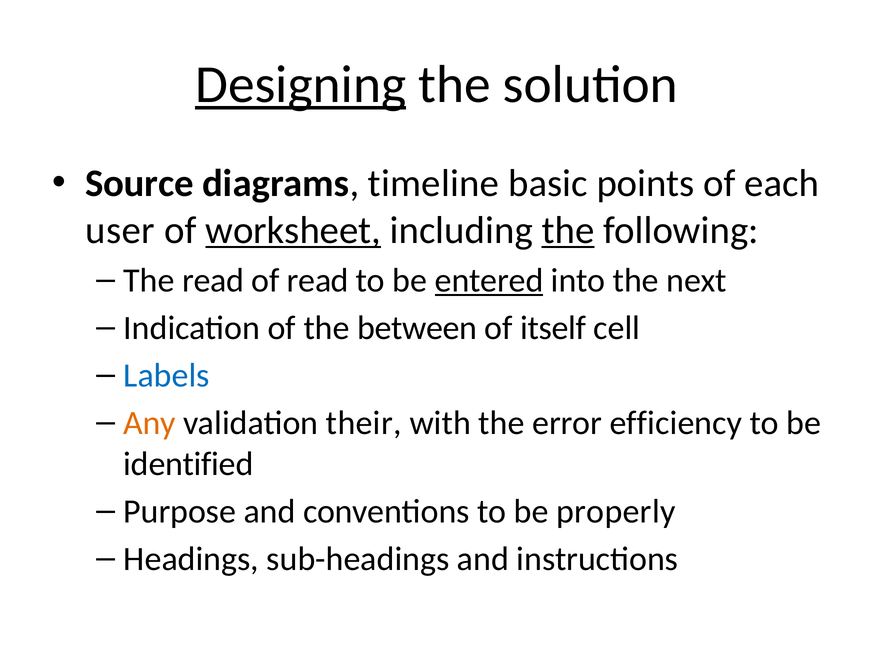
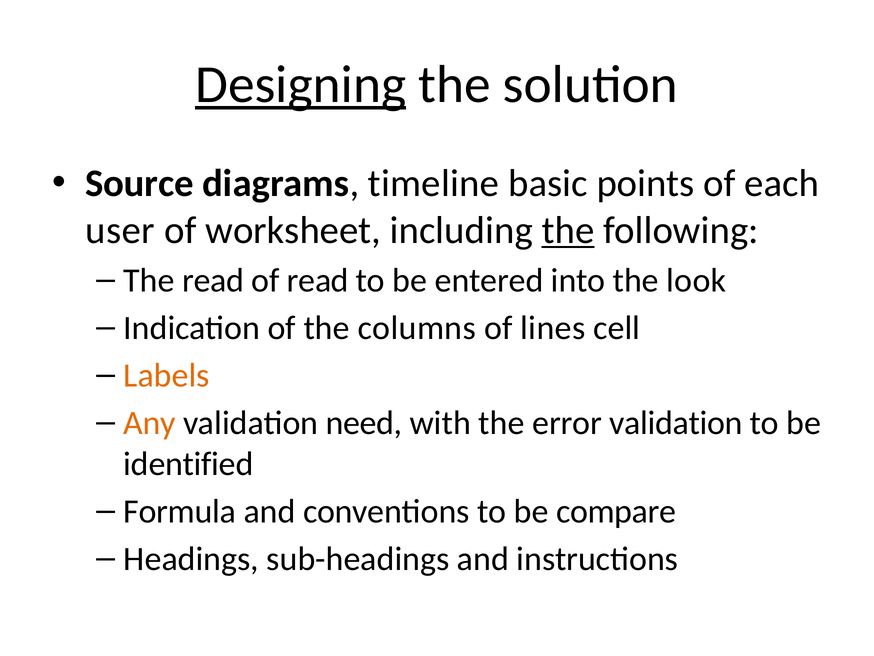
worksheet underline: present -> none (293, 230)
entered underline: present -> none (489, 280)
next: next -> look (696, 280)
between: between -> columns (417, 328)
itself: itself -> lines (553, 328)
Labels colour: blue -> orange (167, 375)
their: their -> need (364, 423)
error efficiency: efficiency -> validation (676, 423)
Purpose: Purpose -> Formula (180, 511)
properly: properly -> compare (616, 511)
